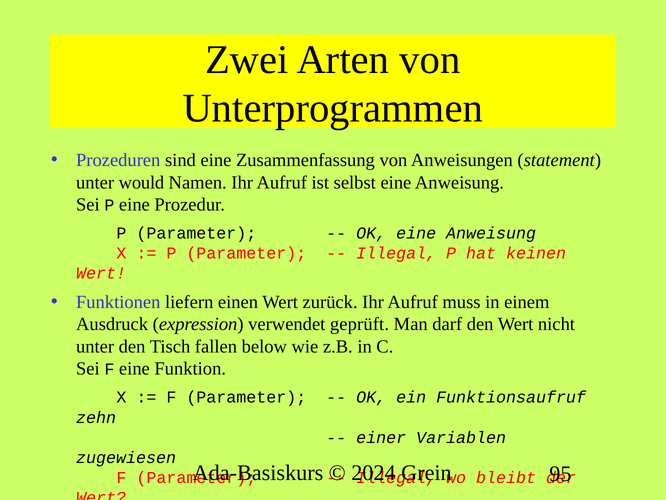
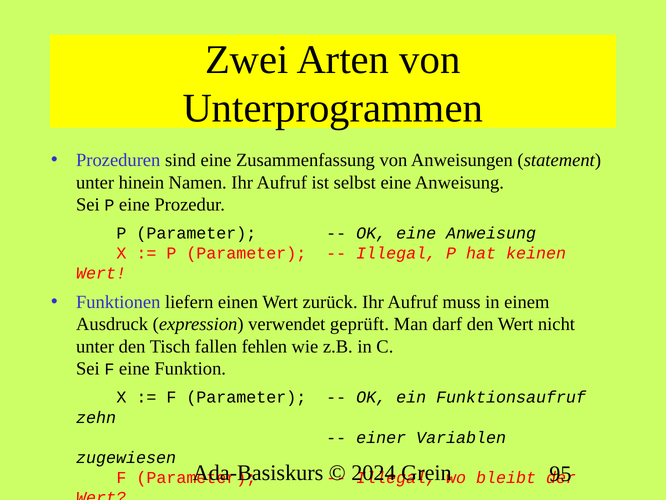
would: would -> hinein (141, 182)
below: below -> fehlen (264, 346)
